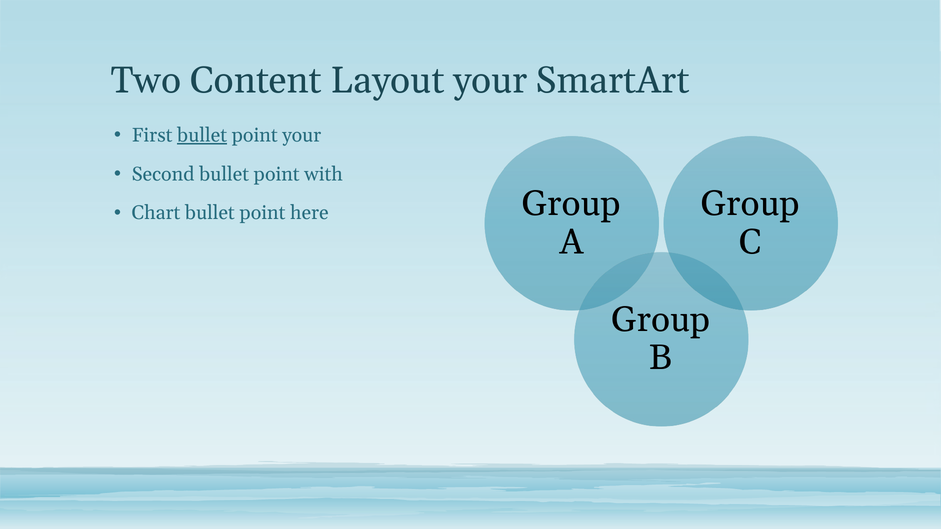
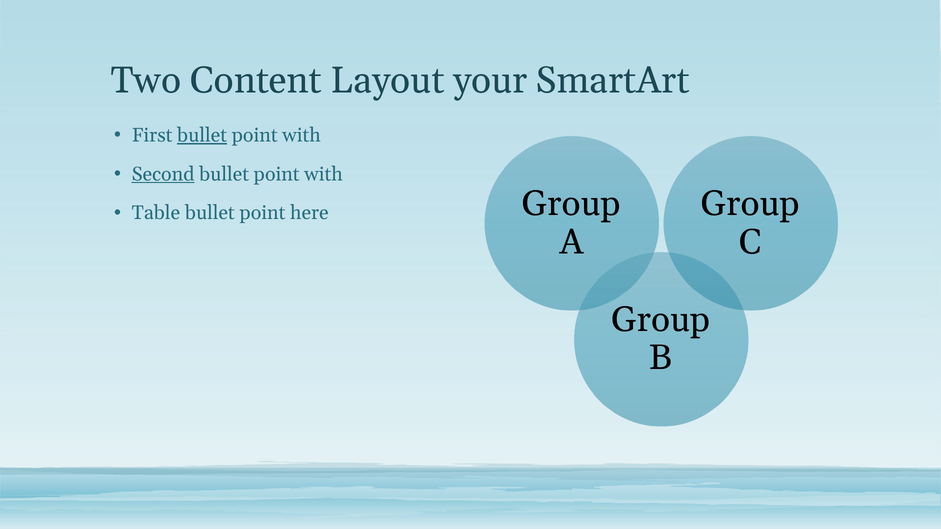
your: your -> with (302, 135)
Second underline: none -> present (163, 174)
Chart: Chart -> Table (156, 213)
